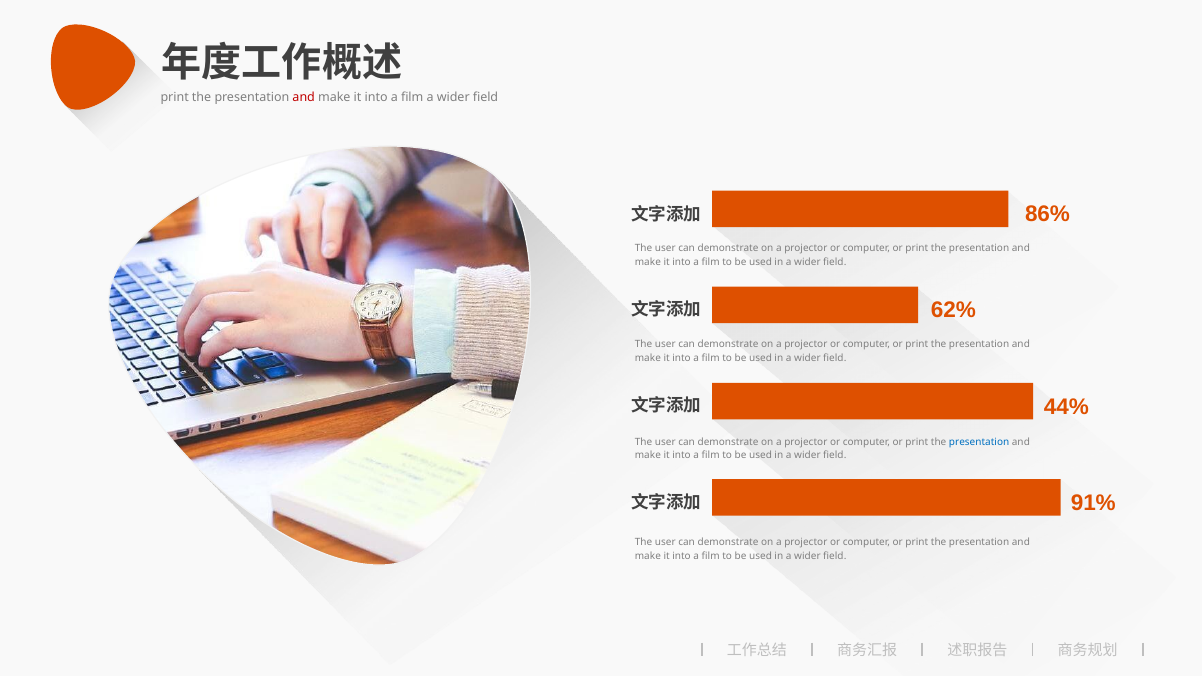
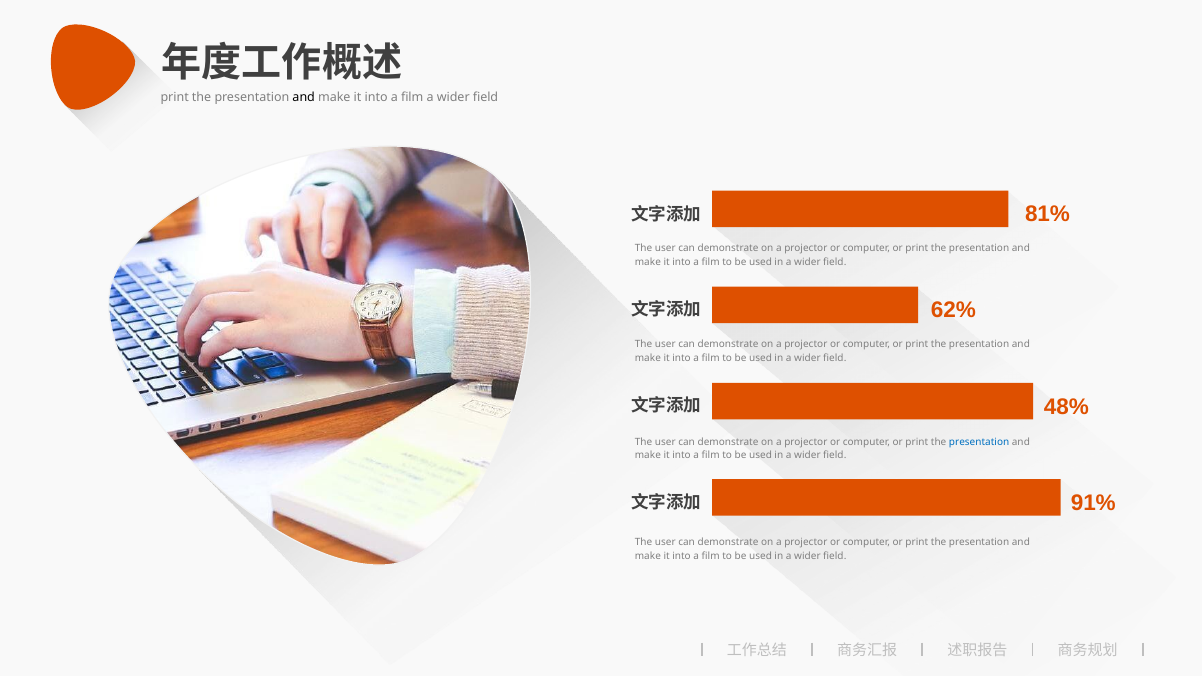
and colour: red -> black (304, 97)
86%: 86% -> 81% (1048, 214)
44%: 44% -> 48% (1066, 407)
